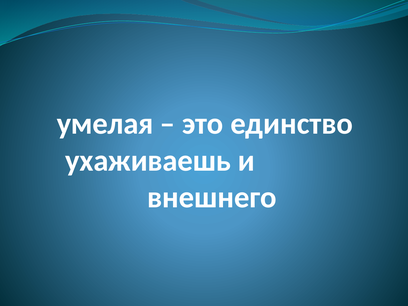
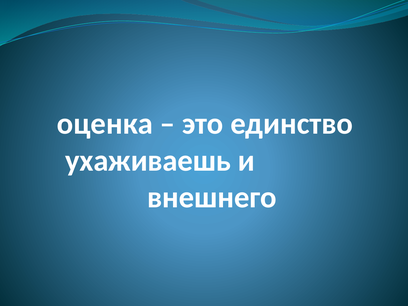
умелая: умелая -> оценка (105, 124)
